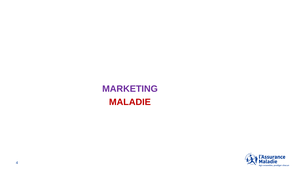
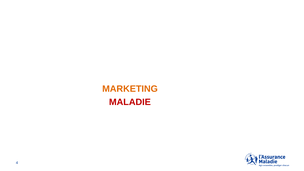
MARKETING colour: purple -> orange (130, 89)
